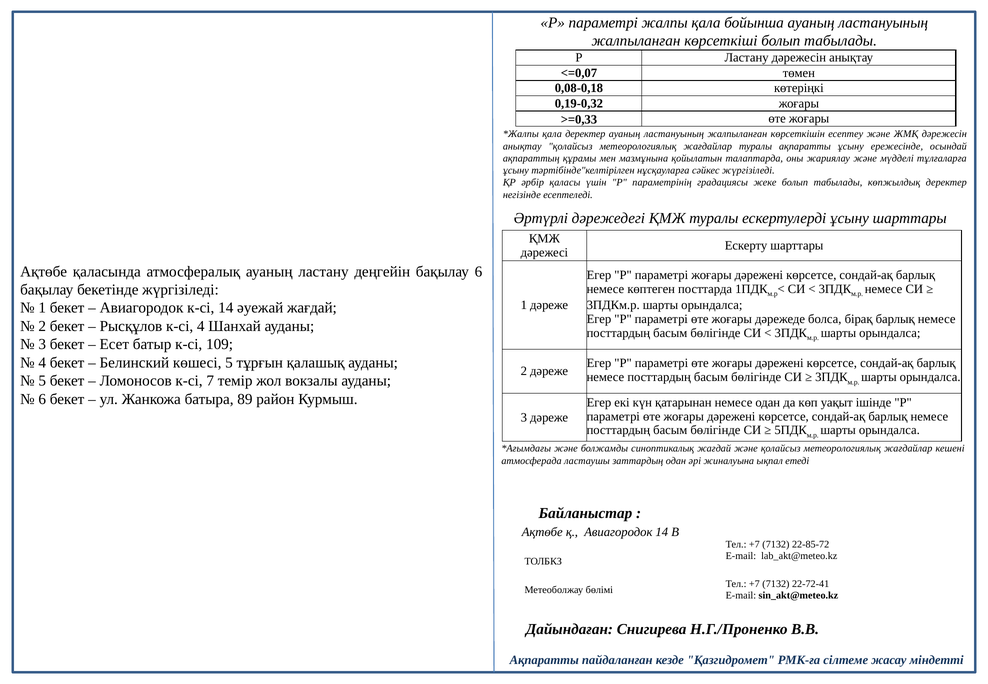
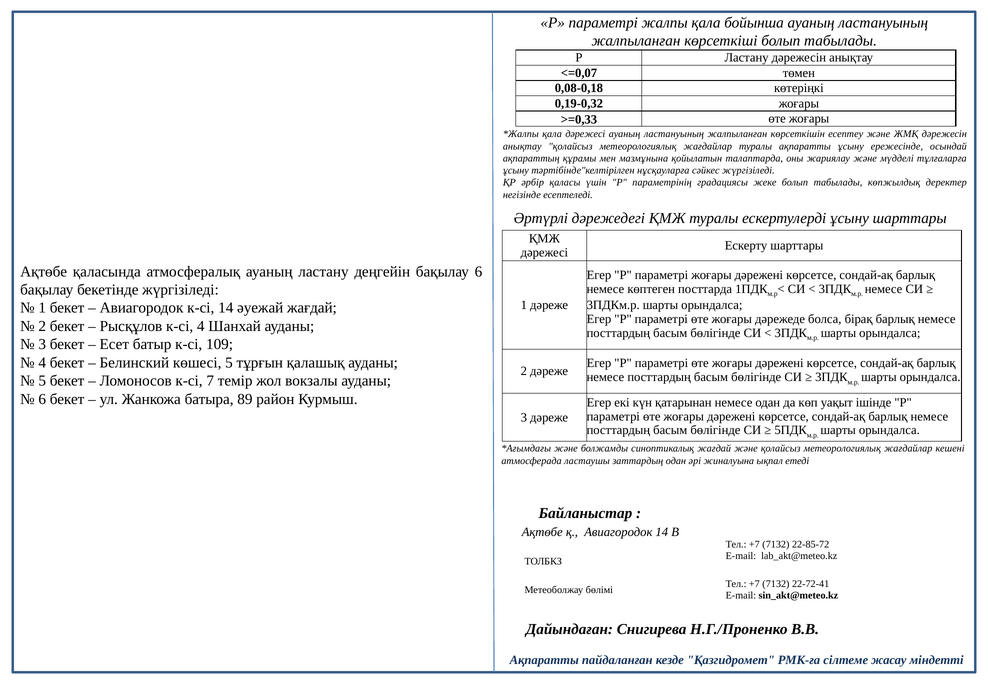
қала деректер: деректер -> дәрежесі (585, 134)
